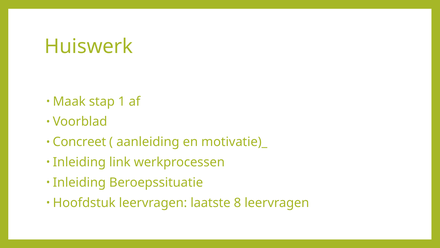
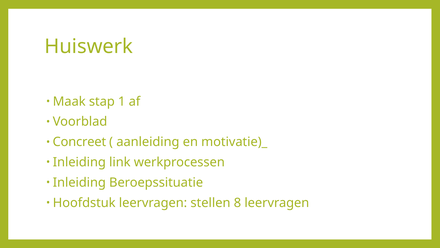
laatste: laatste -> stellen (210, 203)
